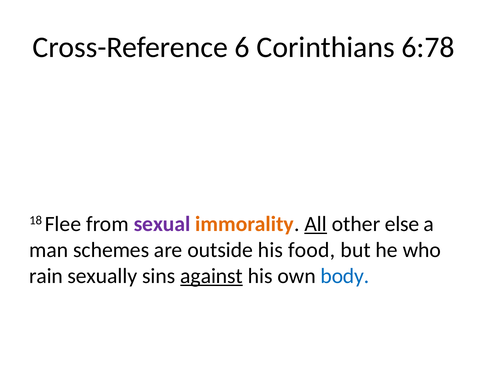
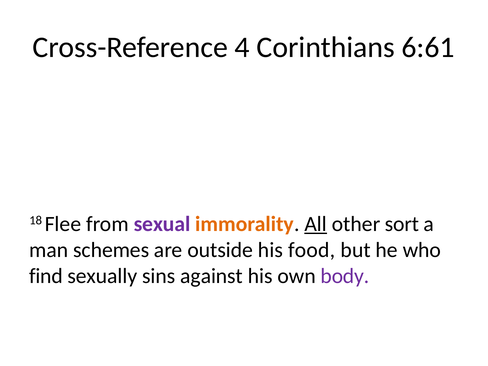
6: 6 -> 4 (242, 47)
6:78: 6:78 -> 6:61 (428, 47)
else: else -> sort (402, 224)
rain: rain -> find (46, 276)
against underline: present -> none (212, 276)
body colour: blue -> purple (345, 276)
